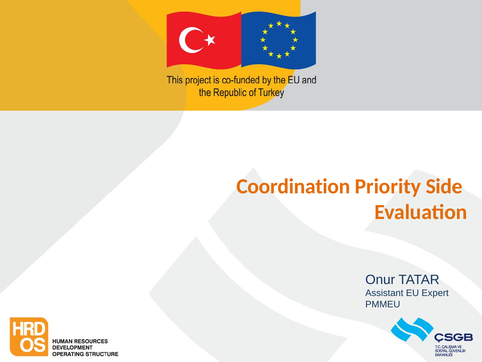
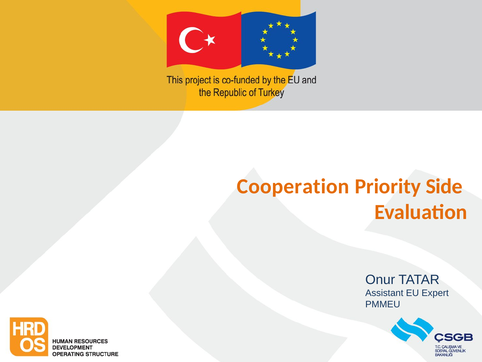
Coordination: Coordination -> Cooperation (293, 186)
